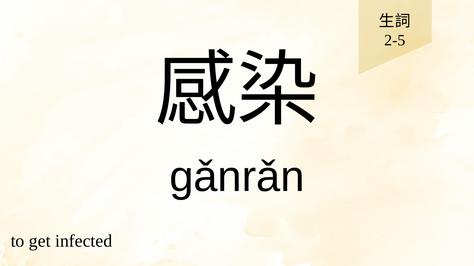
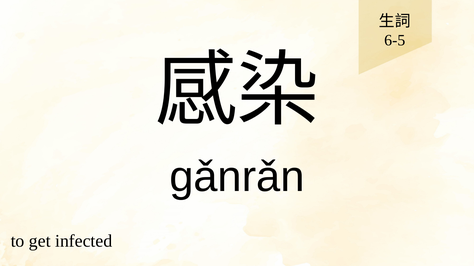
2-5: 2-5 -> 6-5 (395, 40)
